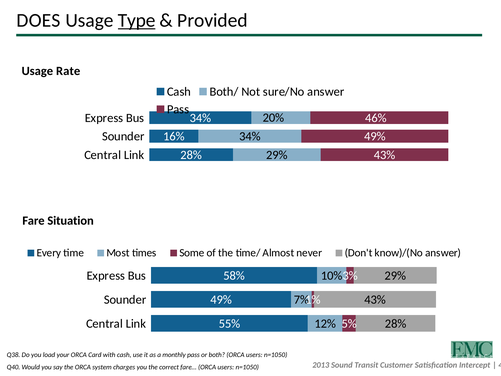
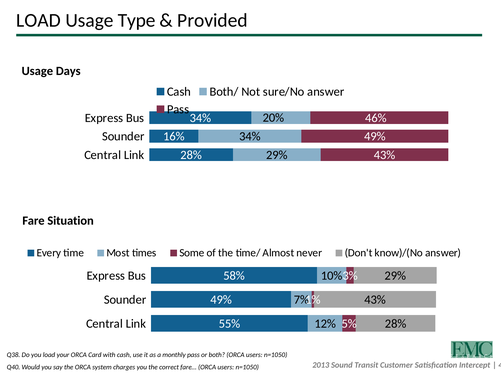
DOES: DOES -> LOAD (39, 20)
Type underline: present -> none (137, 20)
Rate: Rate -> Days (68, 71)
